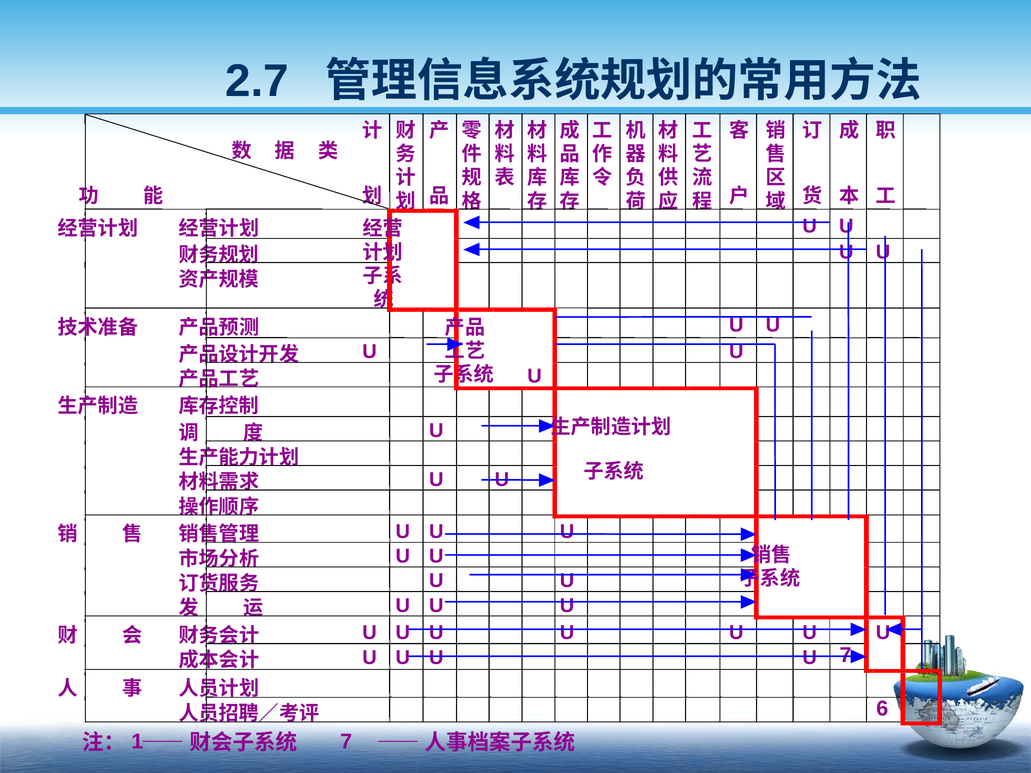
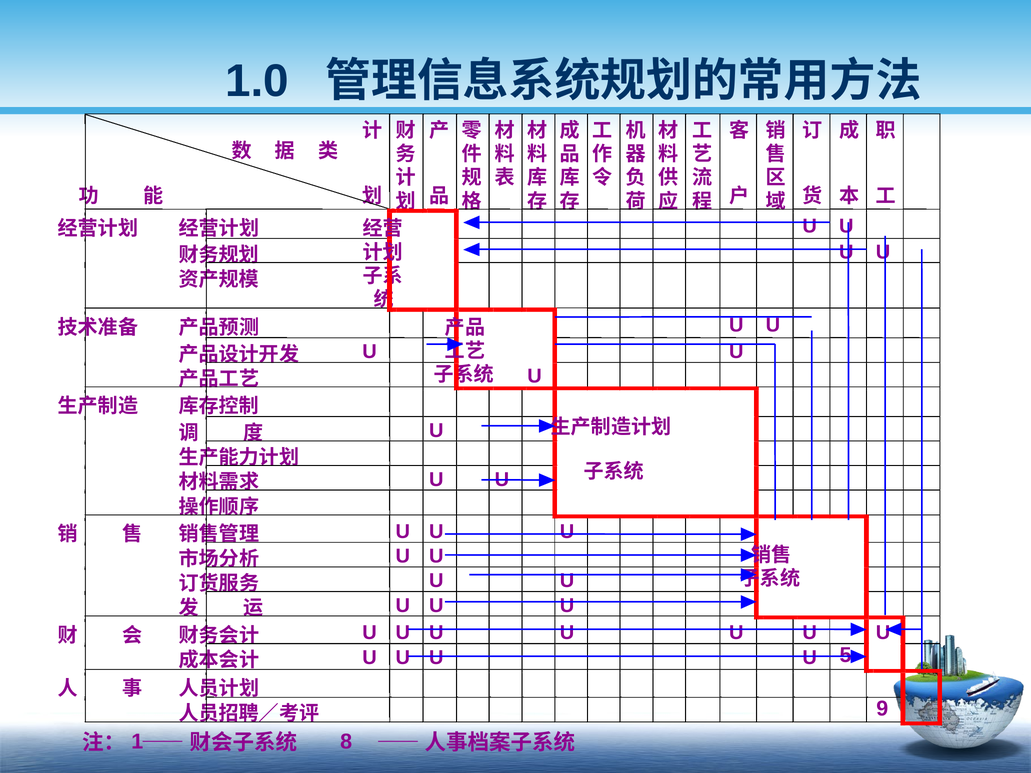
2.7: 2.7 -> 1.0 (257, 81)
U 7: 7 -> 5 (846, 655)
6: 6 -> 9 (882, 709)
7: 7 -> 8 (346, 742)
